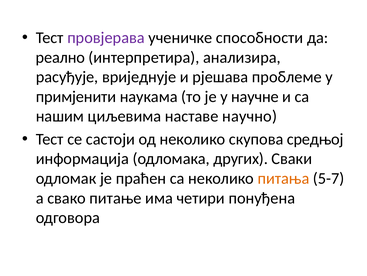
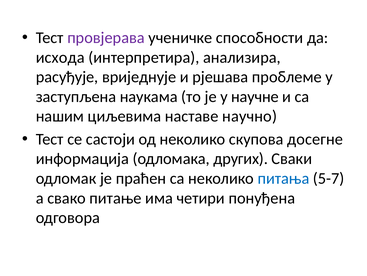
реално: реално -> исхода (60, 57)
примјенити: примјенити -> заступљена (76, 96)
средњој: средњој -> досегне (315, 139)
питања colour: orange -> blue (283, 178)
